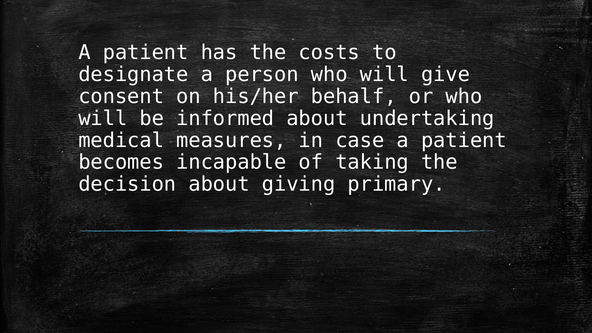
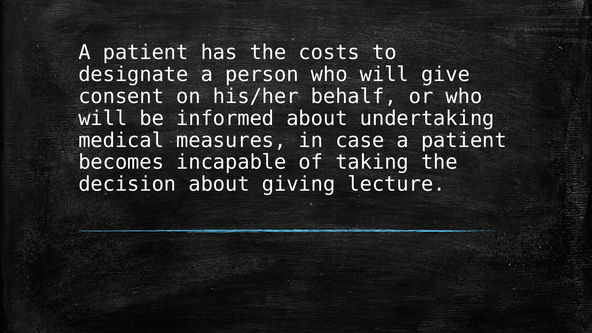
primary: primary -> lecture (397, 184)
